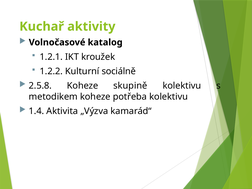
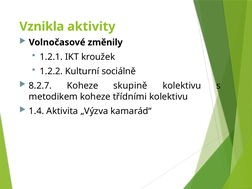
Kuchař: Kuchař -> Vznikla (42, 26)
katalog: katalog -> změnily (105, 42)
2.5.8: 2.5.8 -> 8.2.7 (40, 86)
potřeba: potřeba -> třídními (130, 97)
